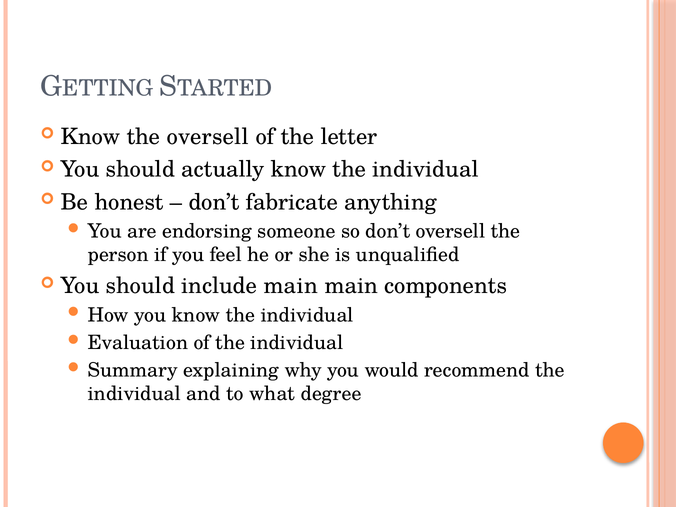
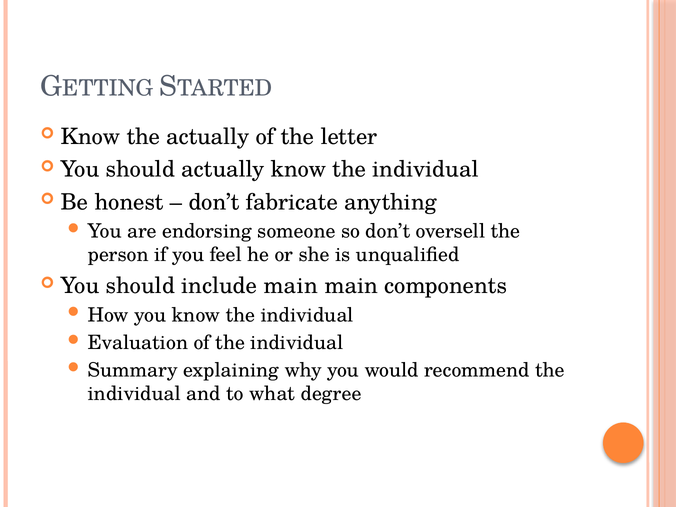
the oversell: oversell -> actually (208, 137)
